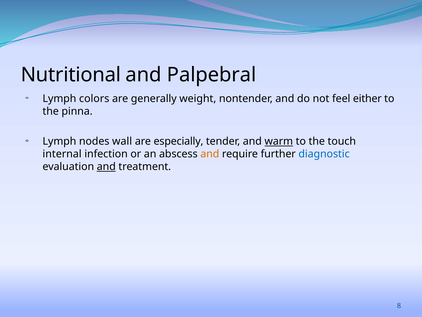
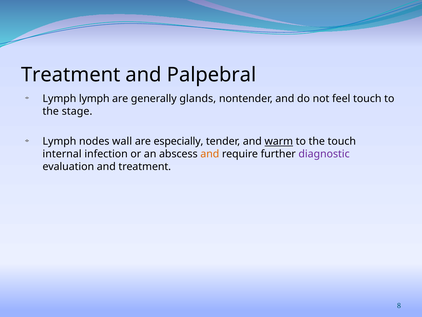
Nutritional: Nutritional -> Treatment (71, 75)
Lymph colors: colors -> lymph (94, 98)
weight: weight -> glands (198, 98)
feel either: either -> touch (367, 98)
pinna: pinna -> stage (77, 111)
diagnostic colour: blue -> purple (324, 154)
and underline: present -> none (106, 166)
